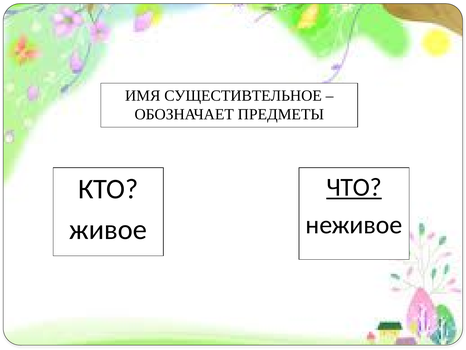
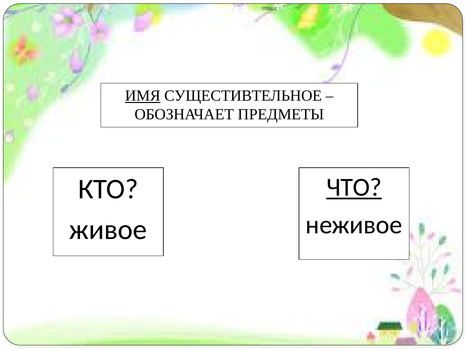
ИМЯ underline: none -> present (143, 96)
